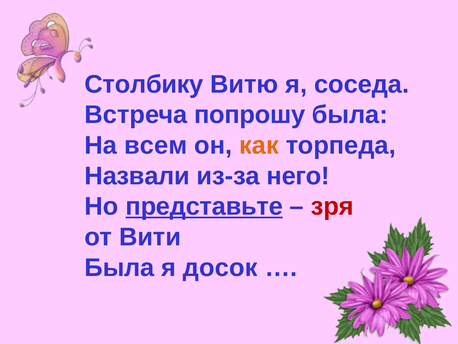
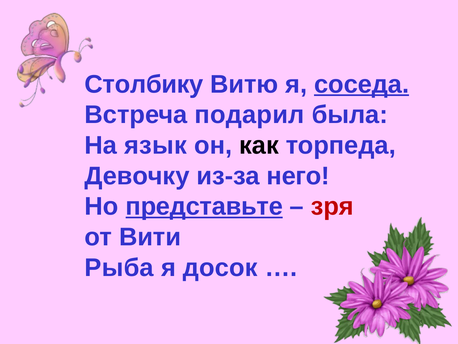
соседа underline: none -> present (362, 84)
попрошу: попрошу -> подарил (249, 115)
всем: всем -> язык (156, 145)
как colour: orange -> black (259, 145)
Назвали: Назвали -> Девочку (137, 176)
Была: Была -> Рыба (119, 267)
